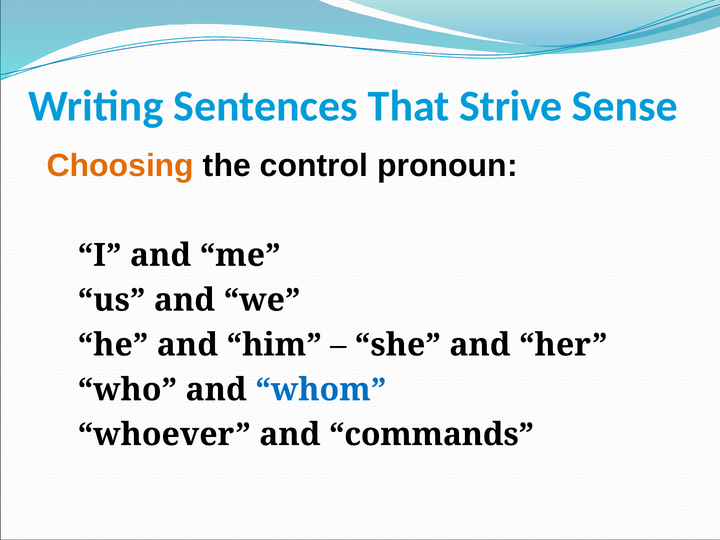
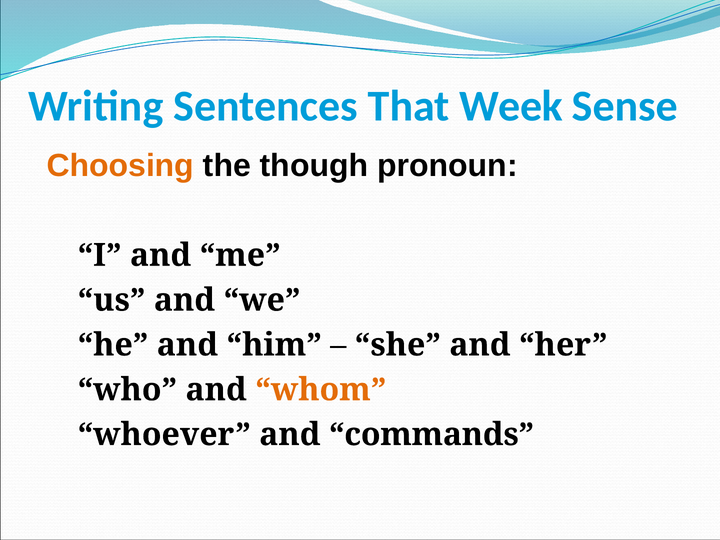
Strive: Strive -> Week (511, 106)
control: control -> though (314, 166)
whom colour: blue -> orange (321, 390)
